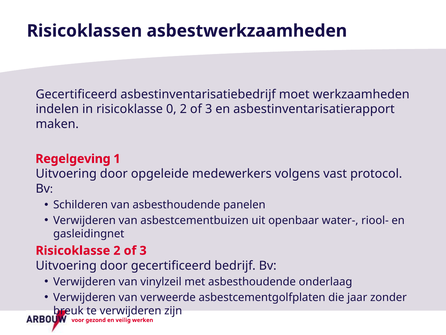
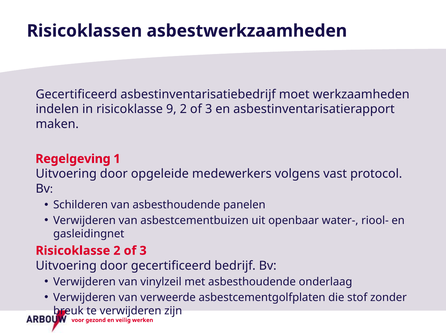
0: 0 -> 9 (171, 109)
jaar: jaar -> stof (357, 297)
